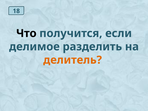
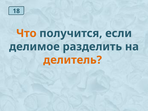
Что colour: black -> orange (26, 33)
